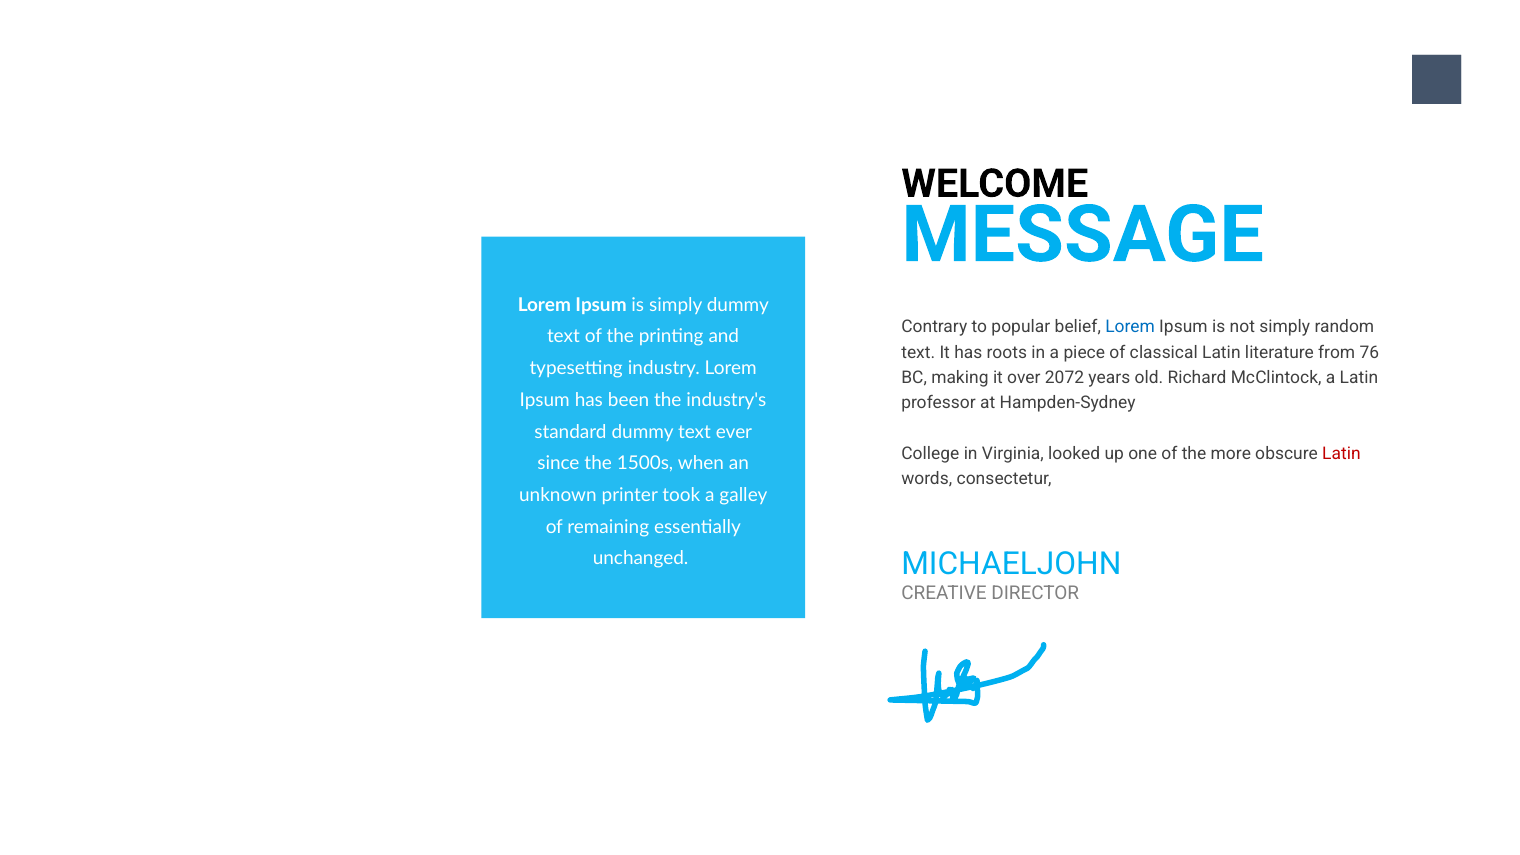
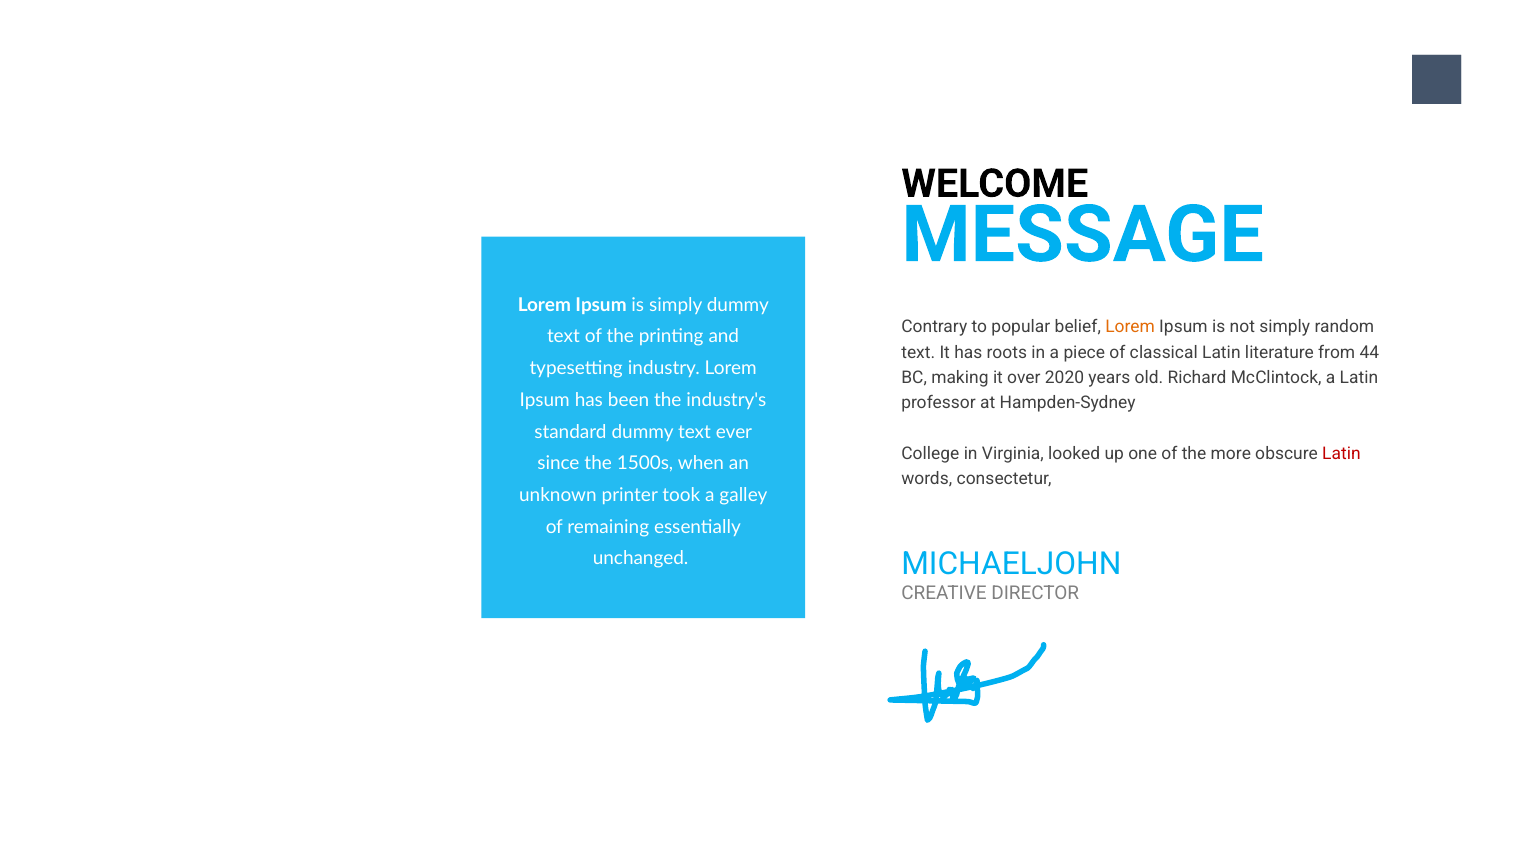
Lorem colour: blue -> orange (1130, 327)
76: 76 -> 44 (1369, 352)
2072: 2072 -> 2020 (1064, 378)
